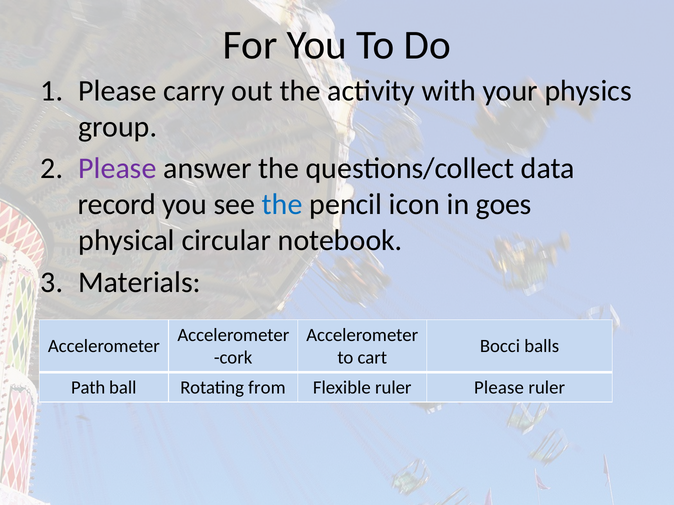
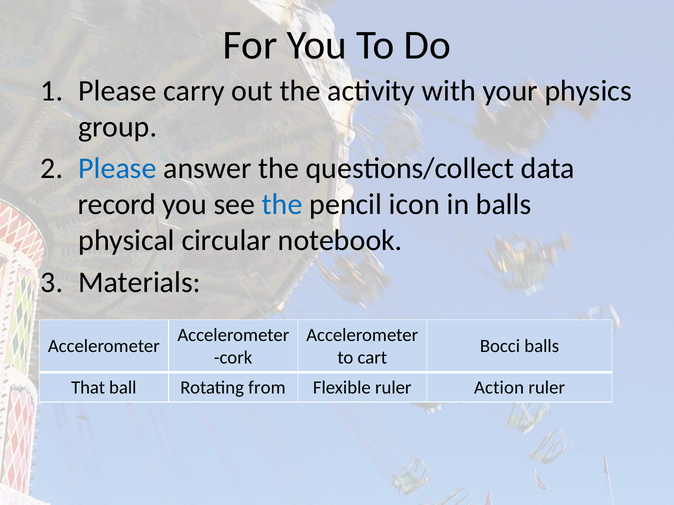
Please colour: purple -> blue (117, 169)
in goes: goes -> balls (504, 205)
Path: Path -> That (88, 388)
ruler Please: Please -> Action (499, 388)
